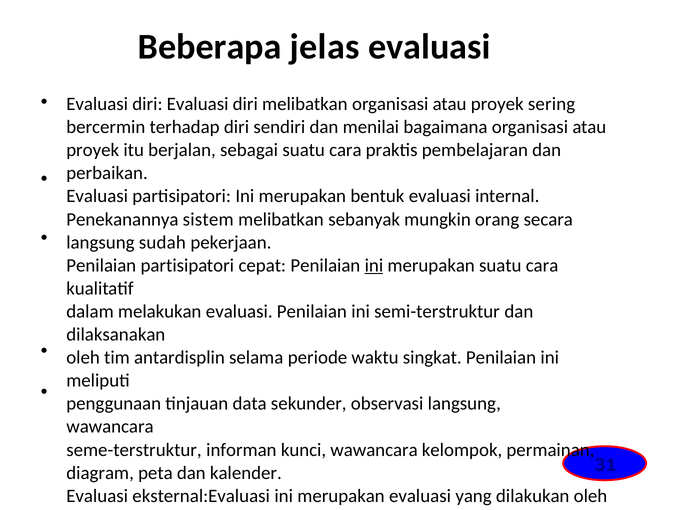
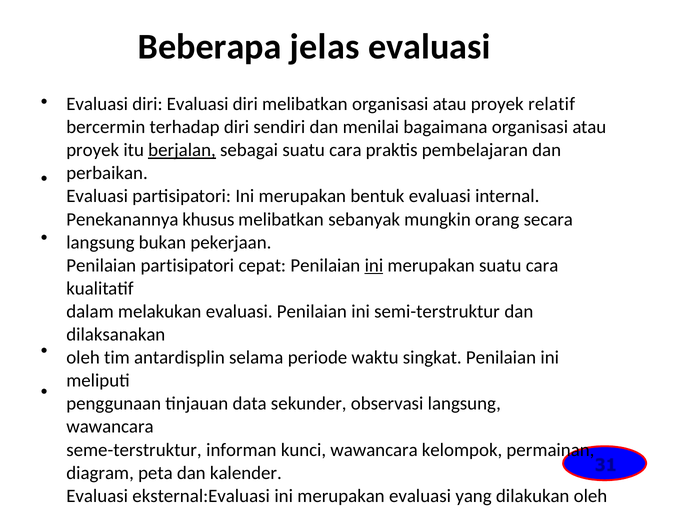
sering: sering -> relatif (552, 104)
berjalan underline: none -> present (182, 150)
sistem: sistem -> khusus (208, 219)
sudah: sudah -> bukan (162, 242)
